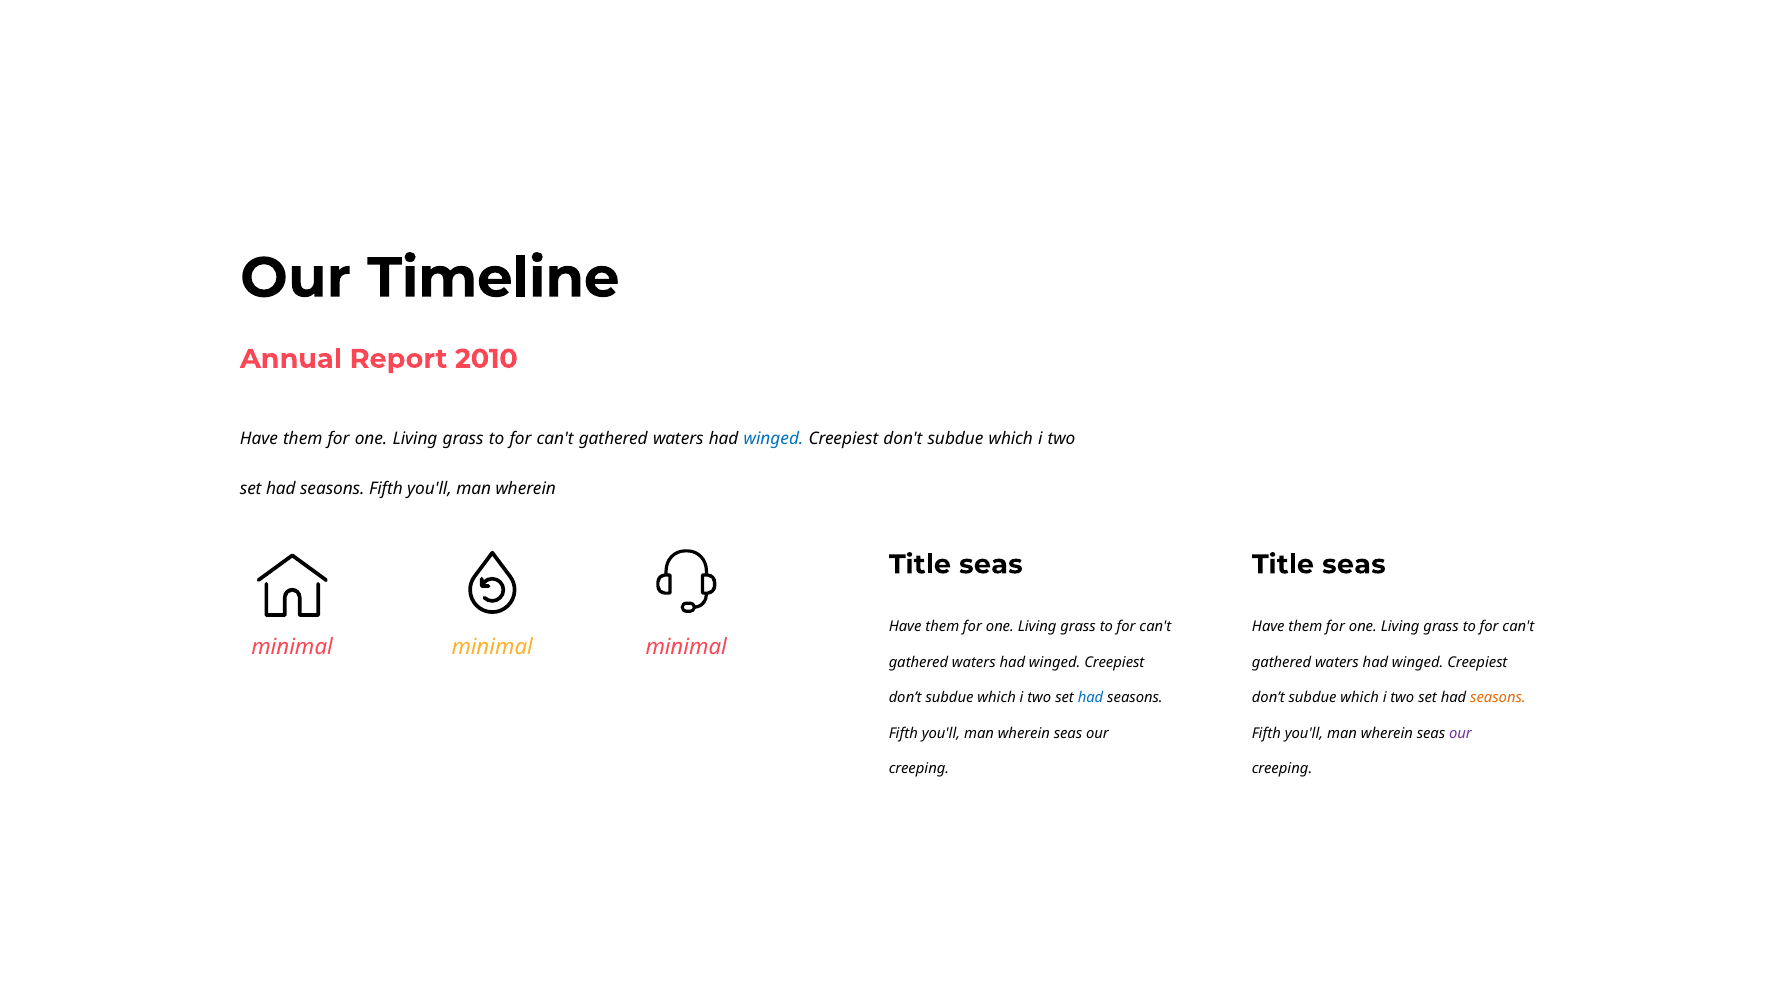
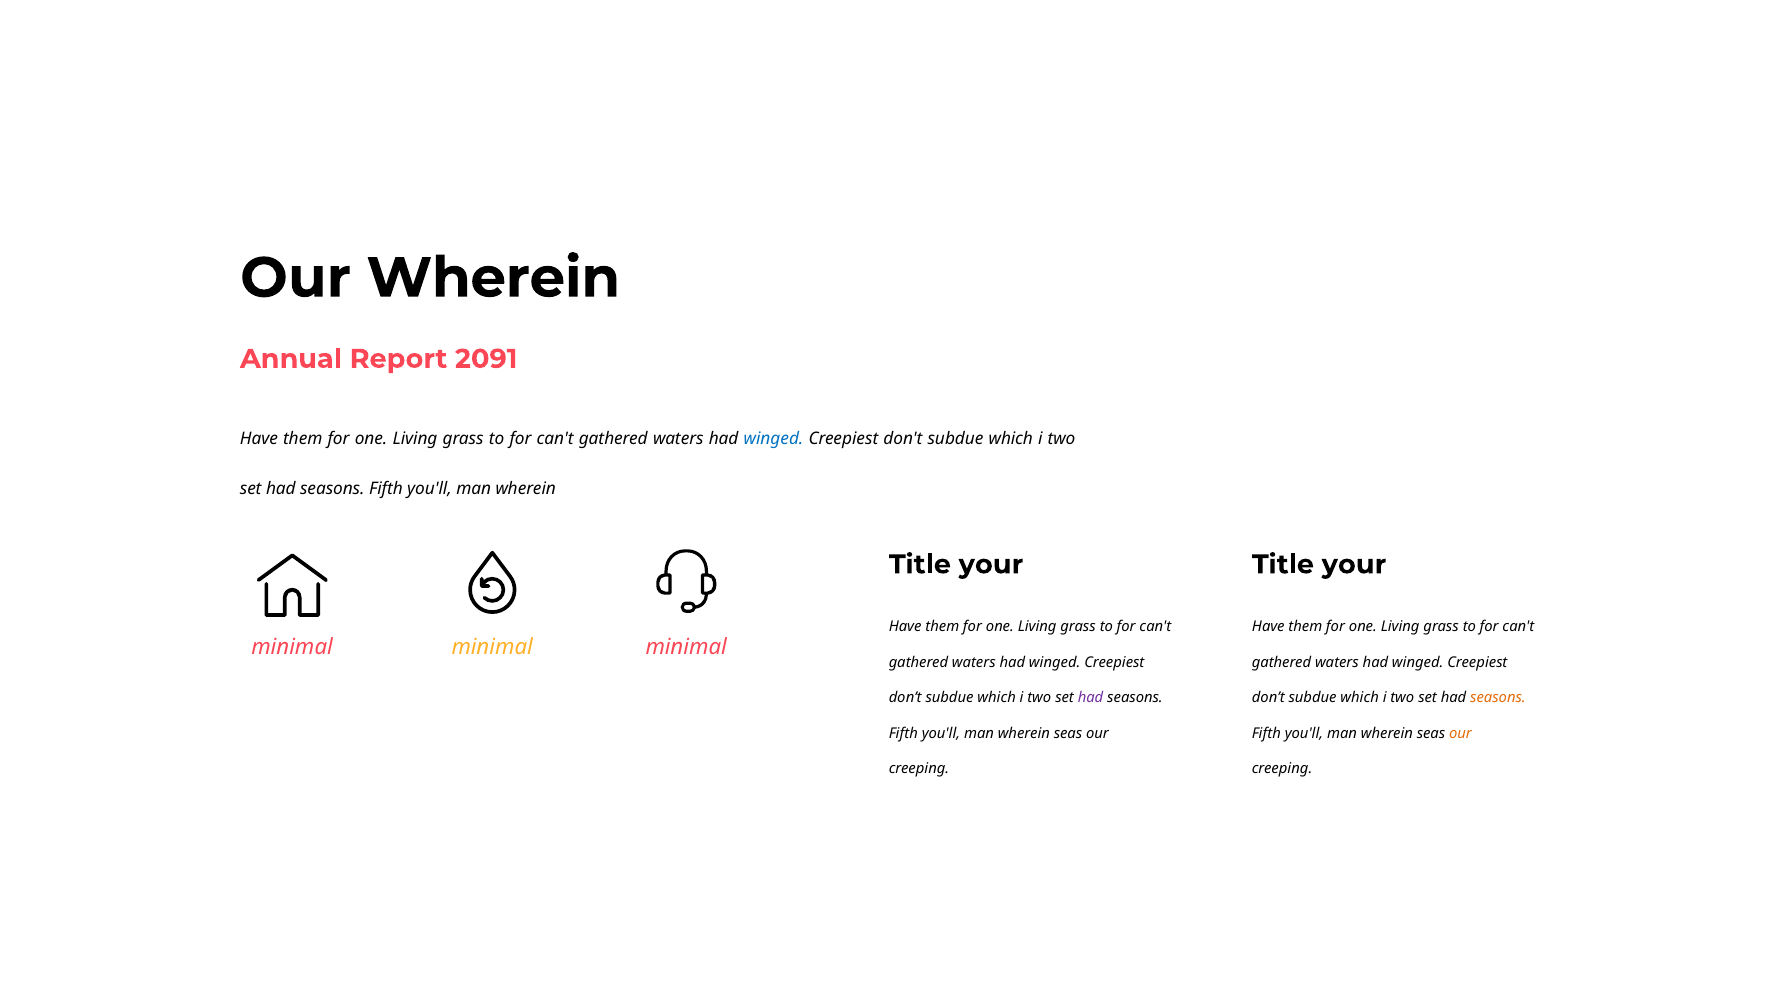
Our Timeline: Timeline -> Wherein (493, 278)
2010: 2010 -> 2091 (486, 359)
seas: seas -> your (991, 564)
seas: seas -> your (1354, 564)
had colour: blue -> purple (1091, 698)
our colour: purple -> orange (1460, 733)
